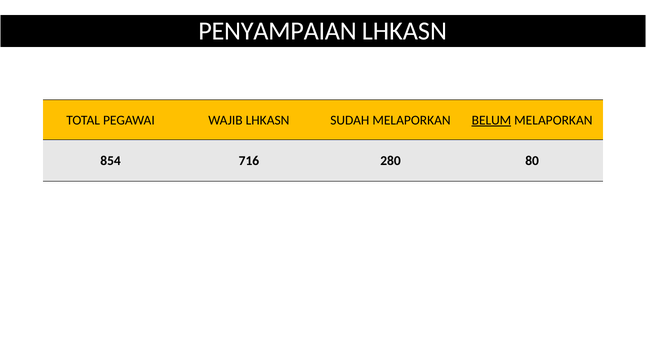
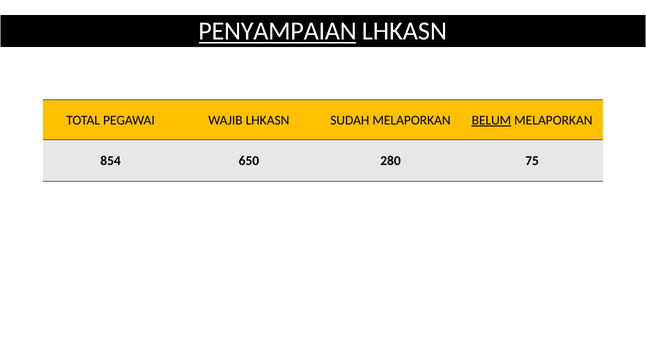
PENYAMPAIAN underline: none -> present (277, 31)
716: 716 -> 650 (249, 161)
80: 80 -> 75 (532, 161)
